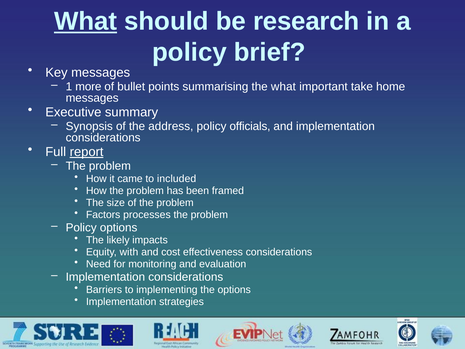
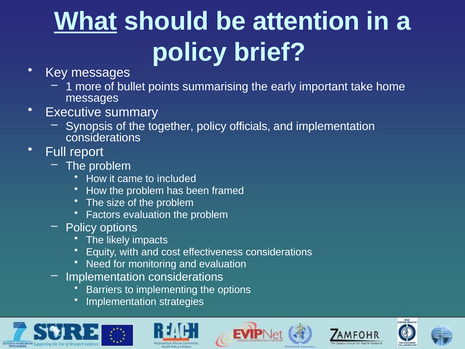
research: research -> attention (306, 21)
the what: what -> early (284, 87)
address: address -> together (171, 126)
report underline: present -> none (87, 152)
Factors processes: processes -> evaluation (147, 215)
